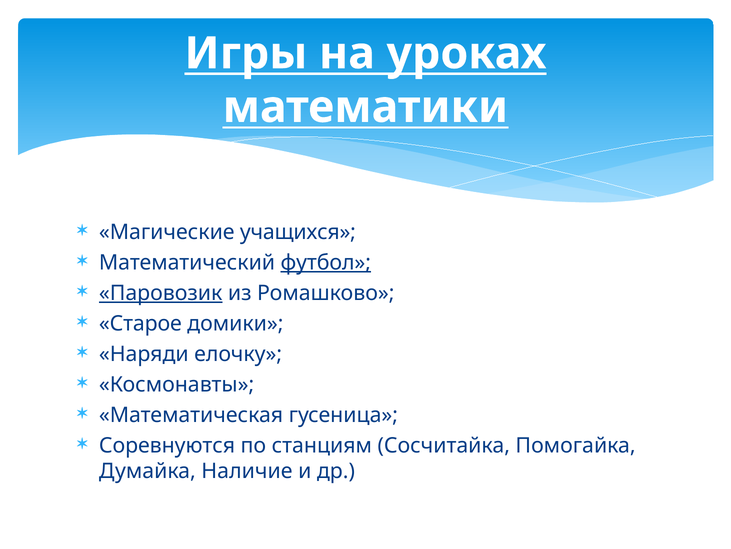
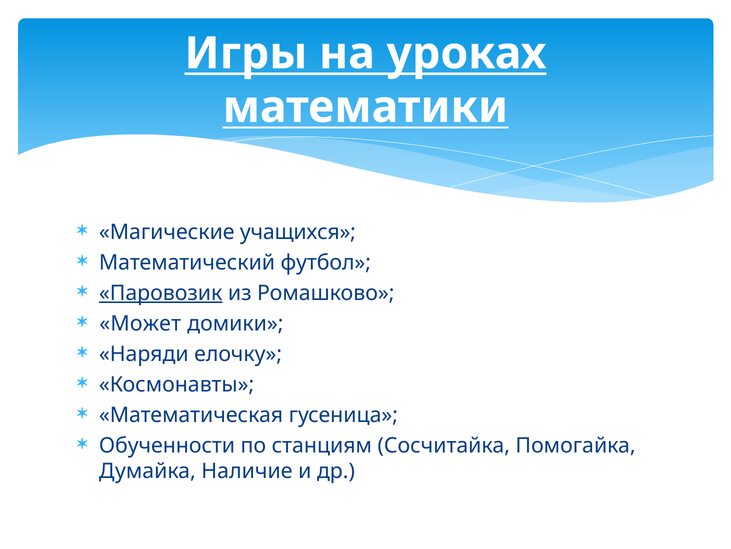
футбол underline: present -> none (326, 262)
Старое: Старое -> Может (140, 323)
Соревнуются: Соревнуются -> Обученности (167, 445)
